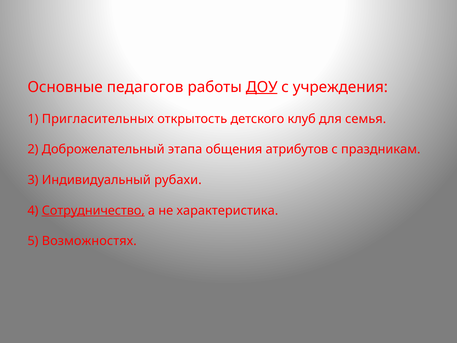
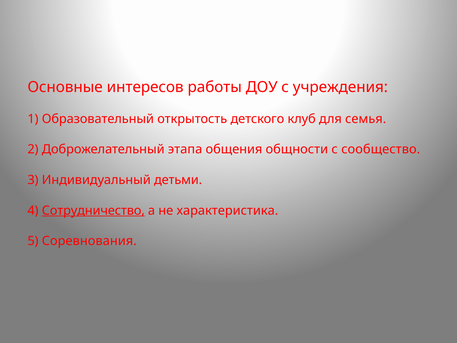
педагогов: педагогов -> интересов (145, 87)
ДОУ underline: present -> none (262, 87)
Пригласительных: Пригласительных -> Образовательный (98, 119)
атрибутов: атрибутов -> общности (297, 149)
праздникам: праздникам -> сообщество (381, 149)
рубахи: рубахи -> детьми (178, 180)
Возможностях: Возможностях -> Соревнования (89, 241)
